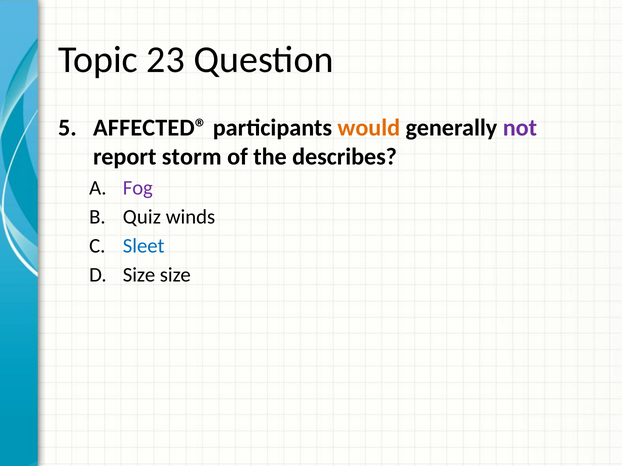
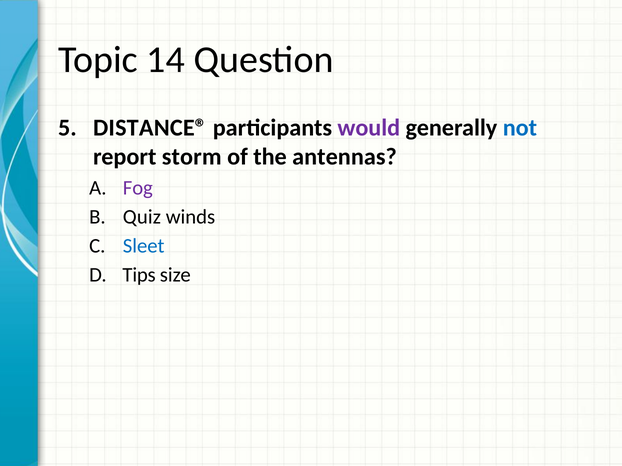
23: 23 -> 14 (166, 60)
AFFECTED®: AFFECTED® -> DISTANCE® (150, 128)
would colour: orange -> purple (369, 128)
not colour: purple -> blue (520, 128)
describes: describes -> antennas (344, 157)
Size: Size -> Tips (139, 275)
